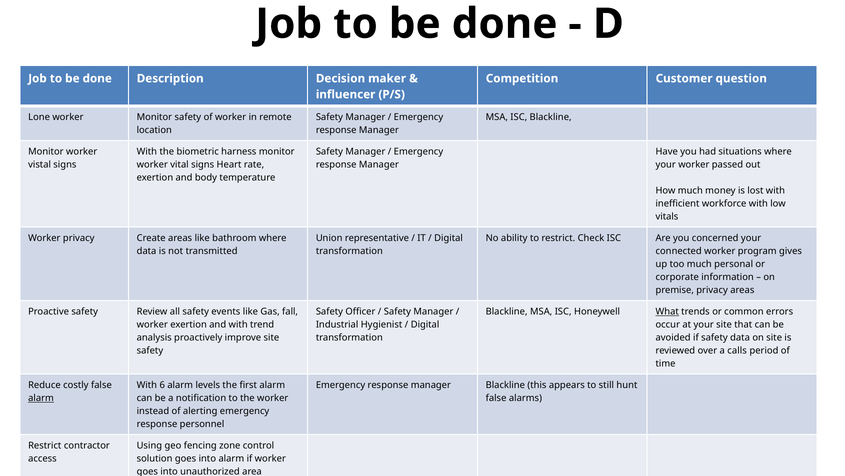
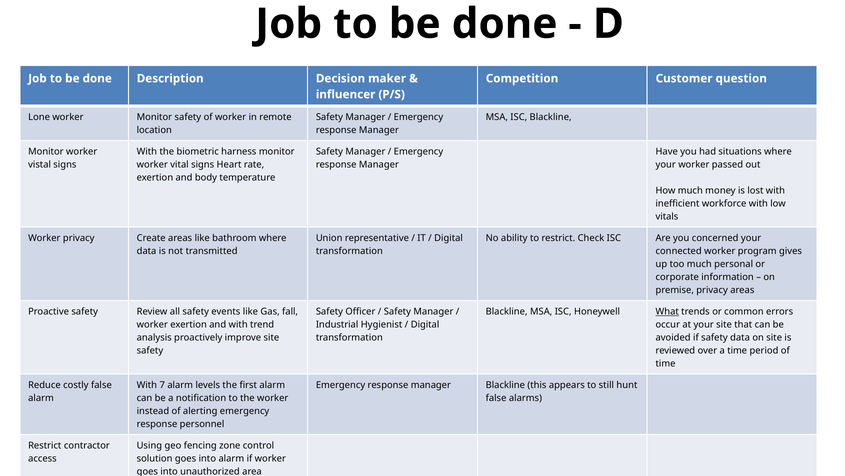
a calls: calls -> time (737, 350)
6: 6 -> 7 (162, 385)
alarm underline: present -> none (41, 398)
